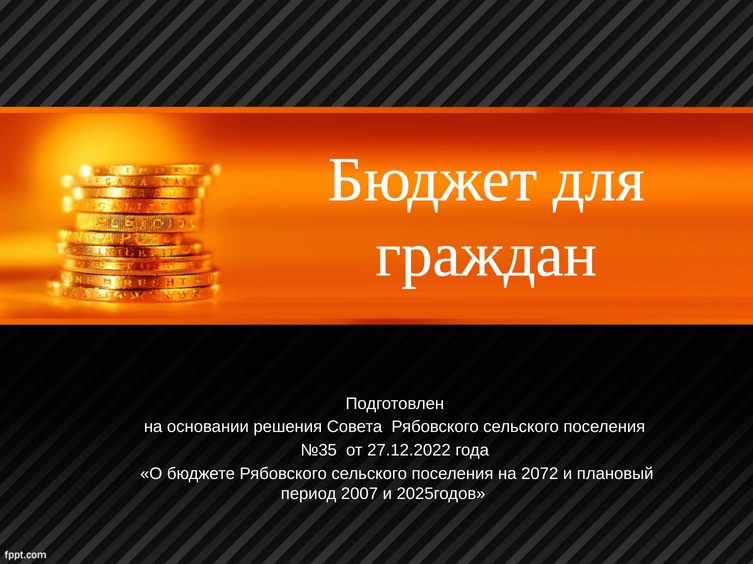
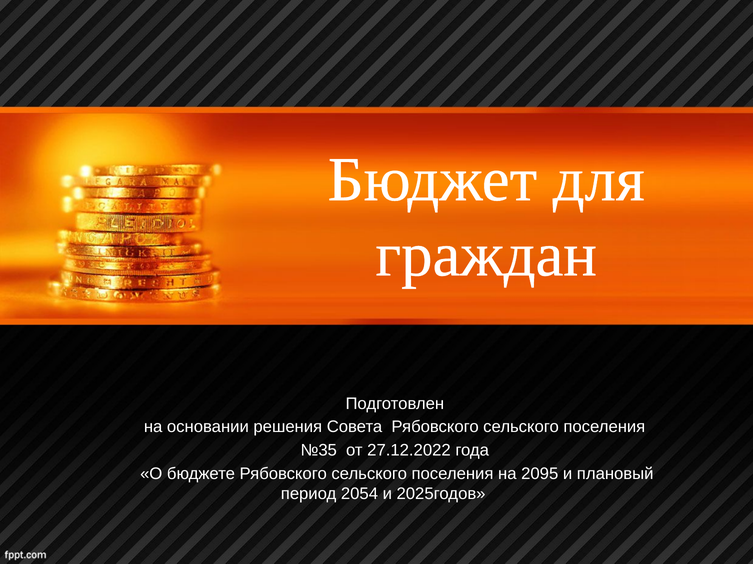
2072: 2072 -> 2095 (540, 474)
2007: 2007 -> 2054 (359, 494)
